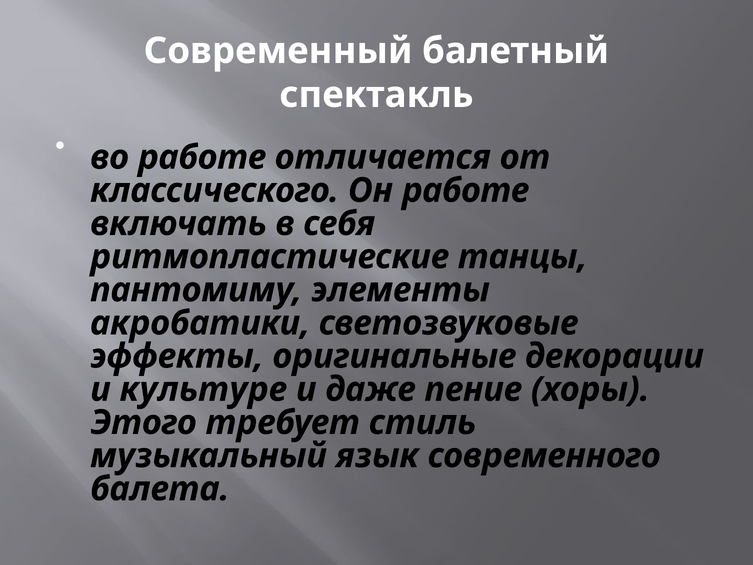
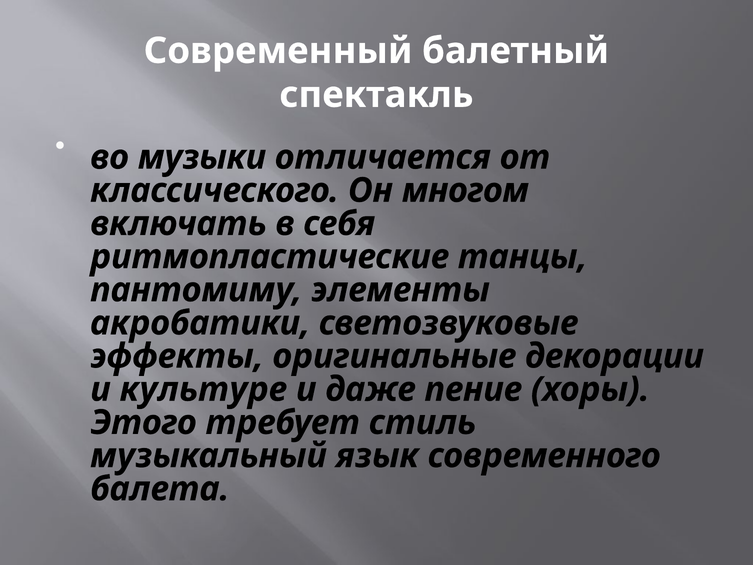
во работе: работе -> музыки (202, 157)
Он работе: работе -> многом (465, 190)
